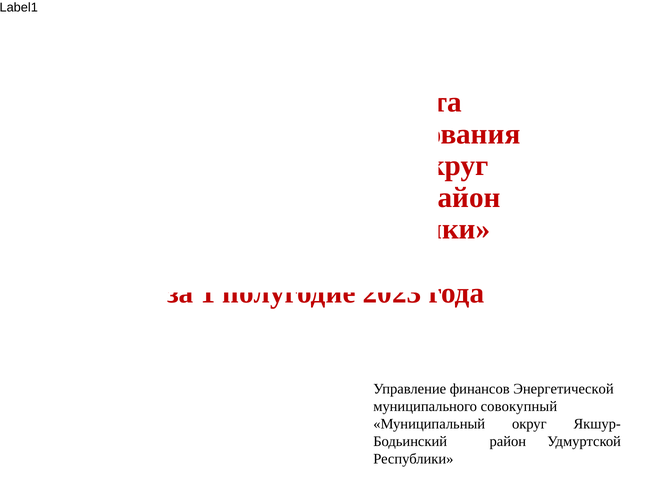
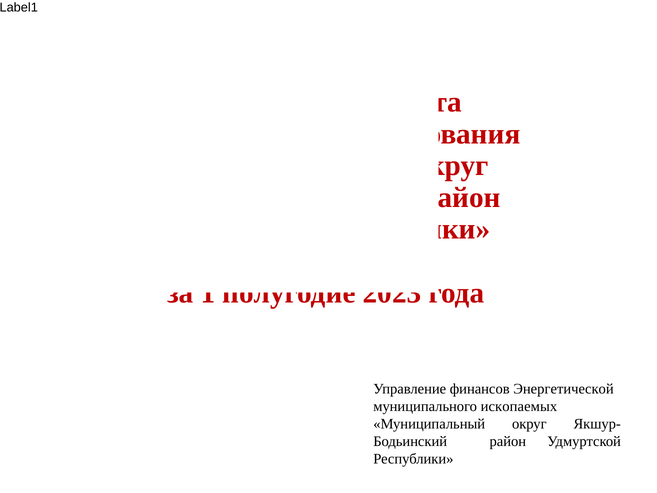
совокупный: совокупный -> ископаемых (519, 406)
